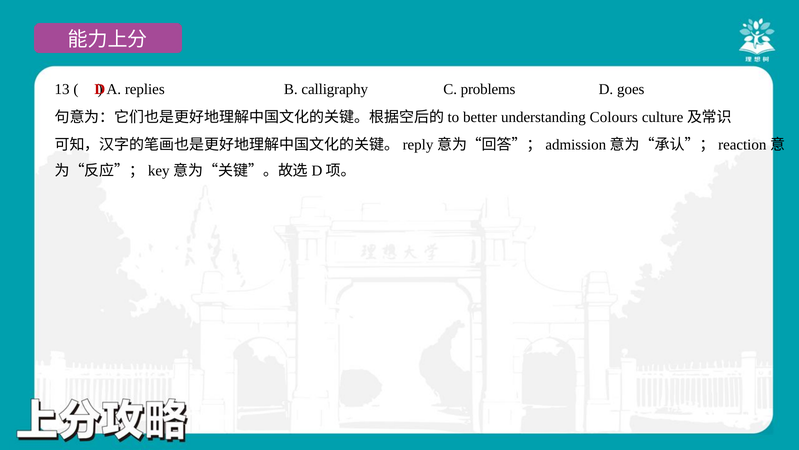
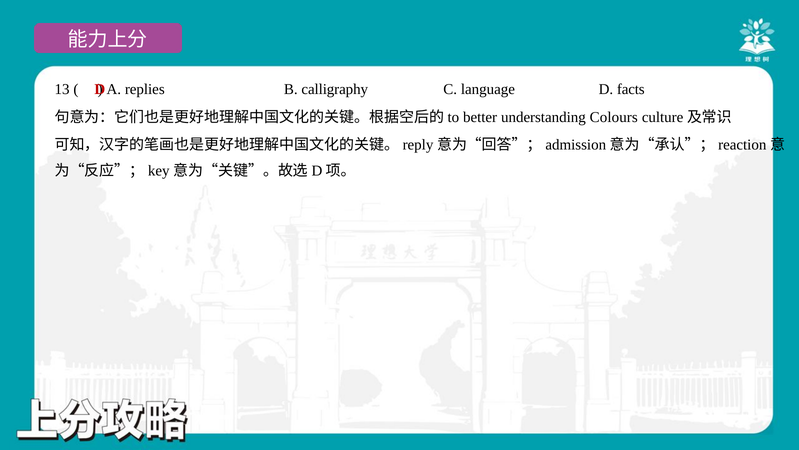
problems: problems -> language (488, 89)
goes: goes -> facts (631, 89)
